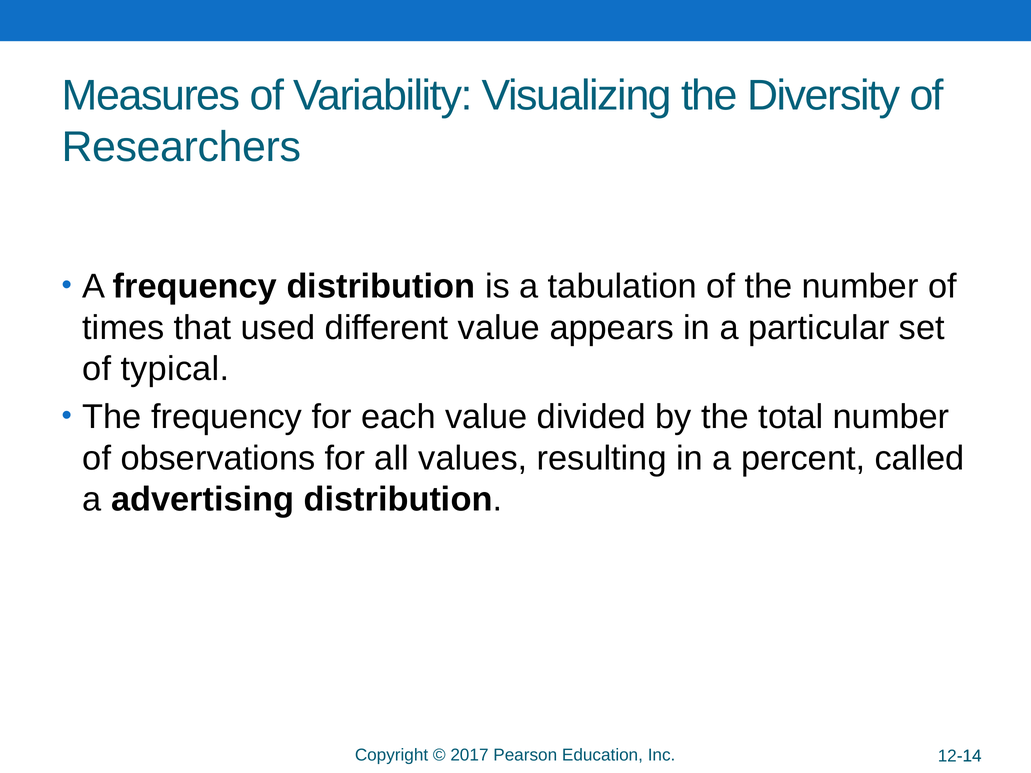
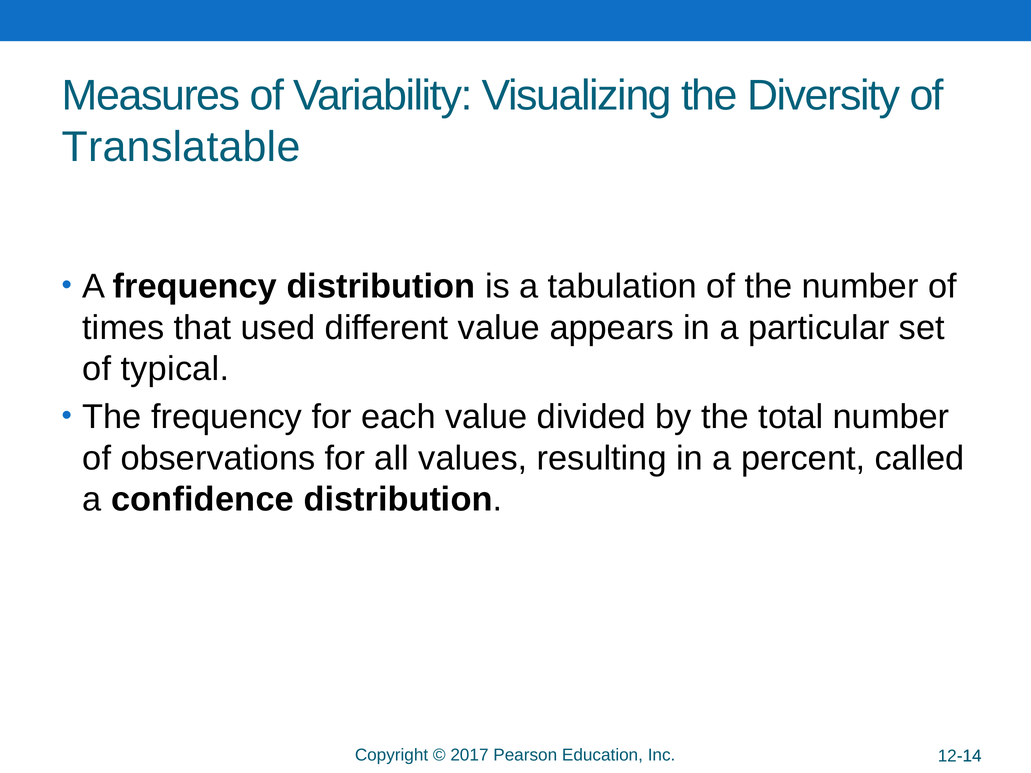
Researchers: Researchers -> Translatable (181, 147)
advertising: advertising -> confidence (202, 500)
